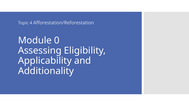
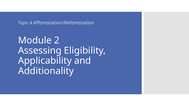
0: 0 -> 2 (57, 40)
